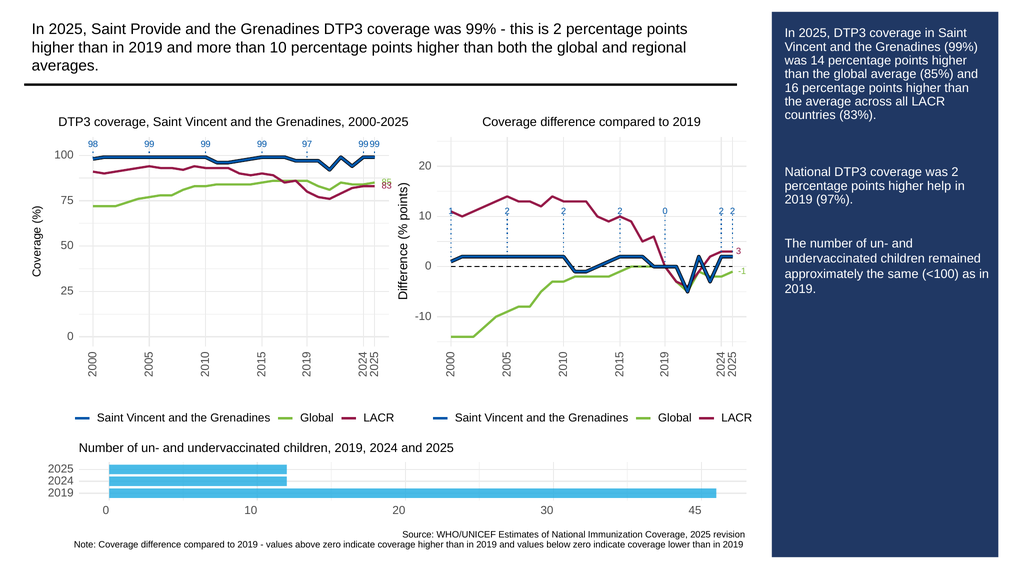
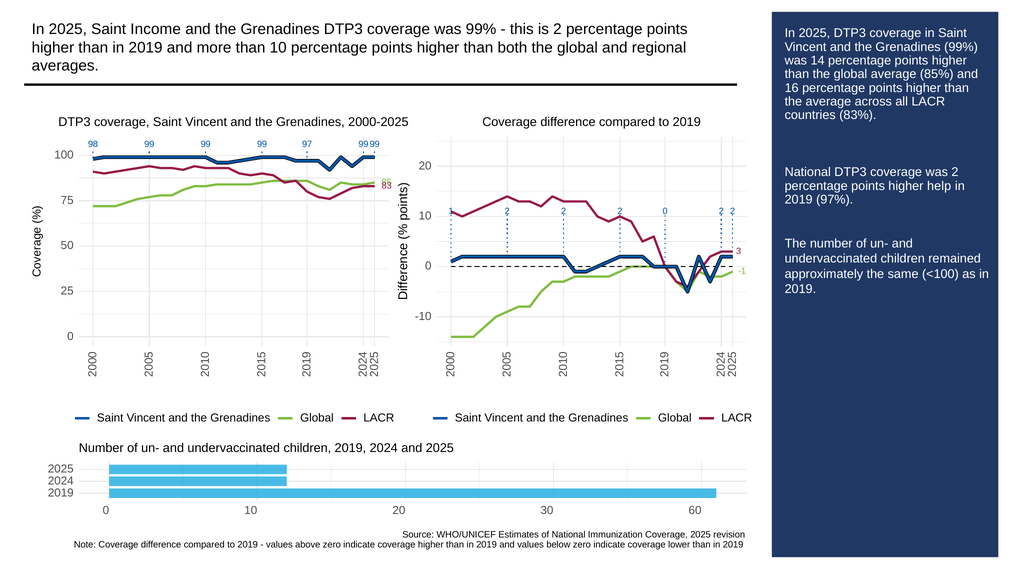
Provide: Provide -> Income (156, 29)
45: 45 -> 60 (695, 510)
